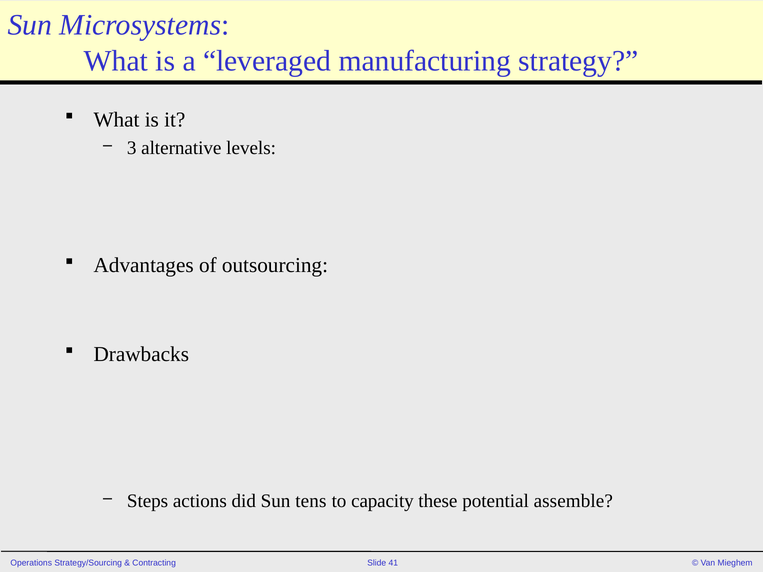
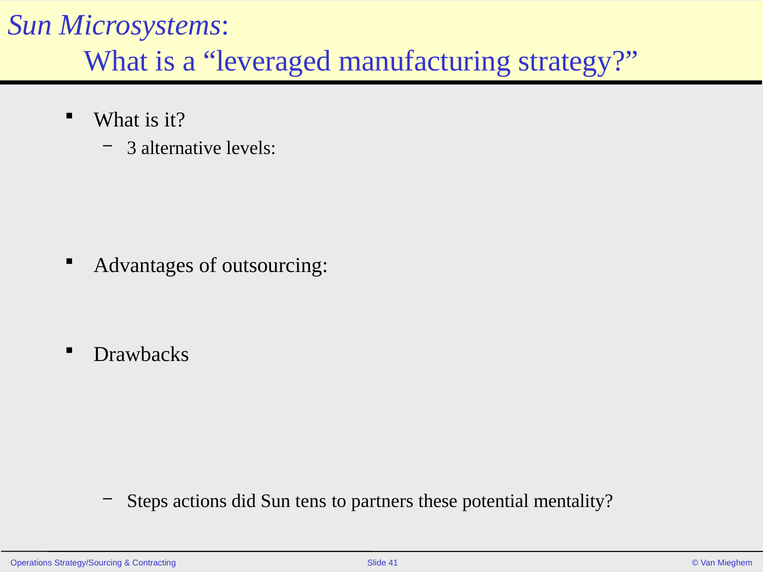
capacity: capacity -> partners (382, 501)
assemble: assemble -> mentality (573, 501)
